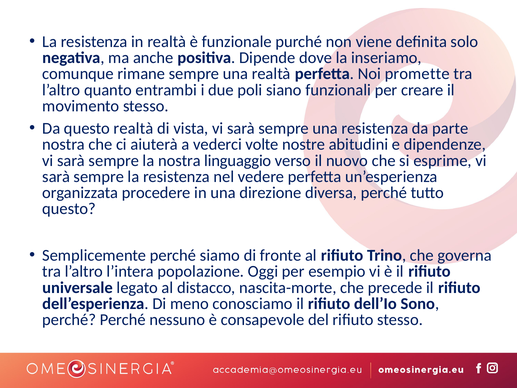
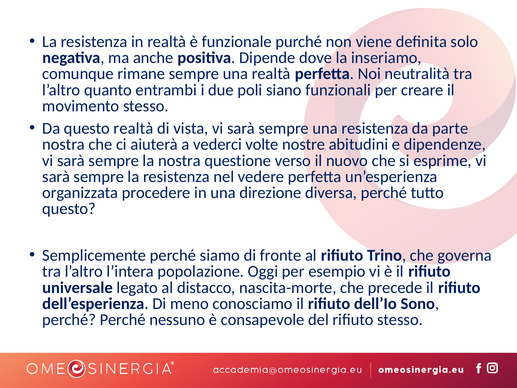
promette: promette -> neutralità (417, 74)
linguaggio: linguaggio -> questione (238, 160)
